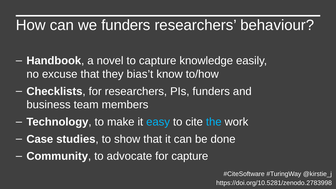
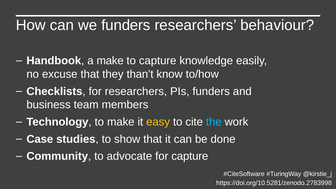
a novel: novel -> make (110, 61)
bias’t: bias’t -> than’t (140, 74)
easy colour: light blue -> yellow (158, 122)
